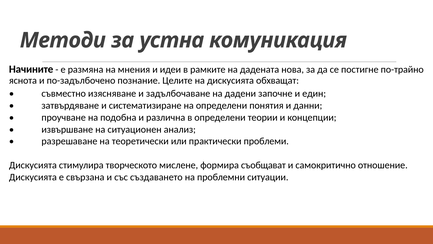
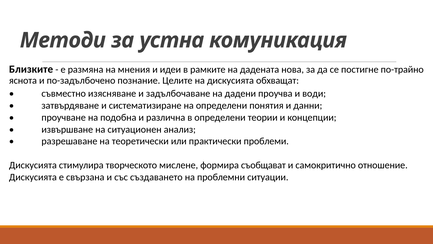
Начините: Начините -> Близките (31, 69)
започне: започне -> проучва (275, 93)
един: един -> води (314, 93)
